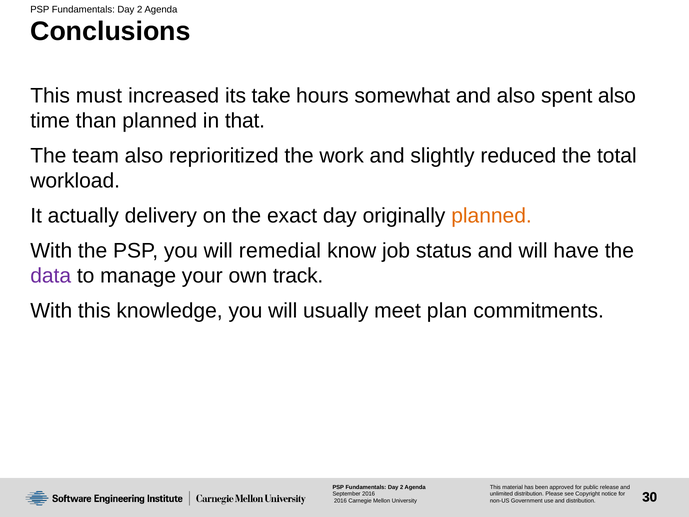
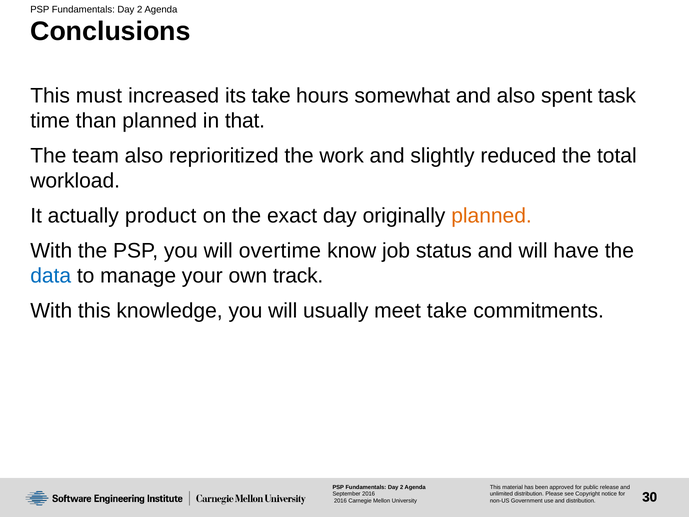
spent also: also -> task (617, 96)
delivery: delivery -> product (161, 216)
remedial: remedial -> overtime (280, 251)
data colour: purple -> blue (51, 276)
meet plan: plan -> take (447, 311)
